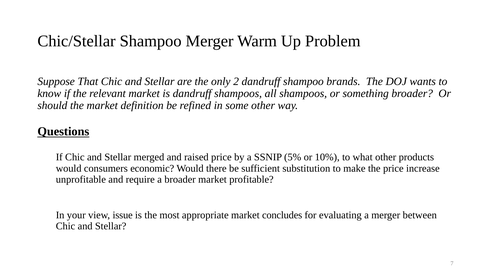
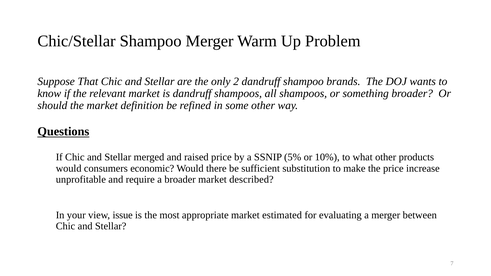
profitable: profitable -> described (251, 179)
concludes: concludes -> estimated (282, 215)
